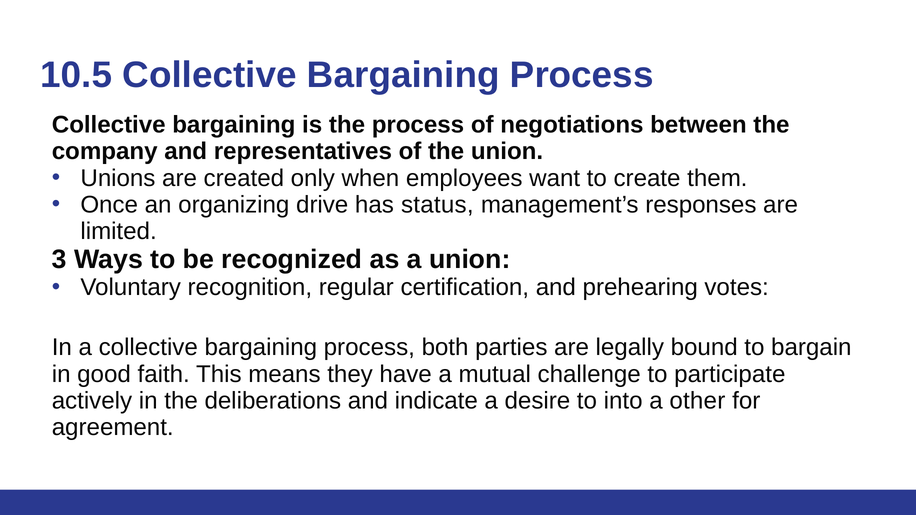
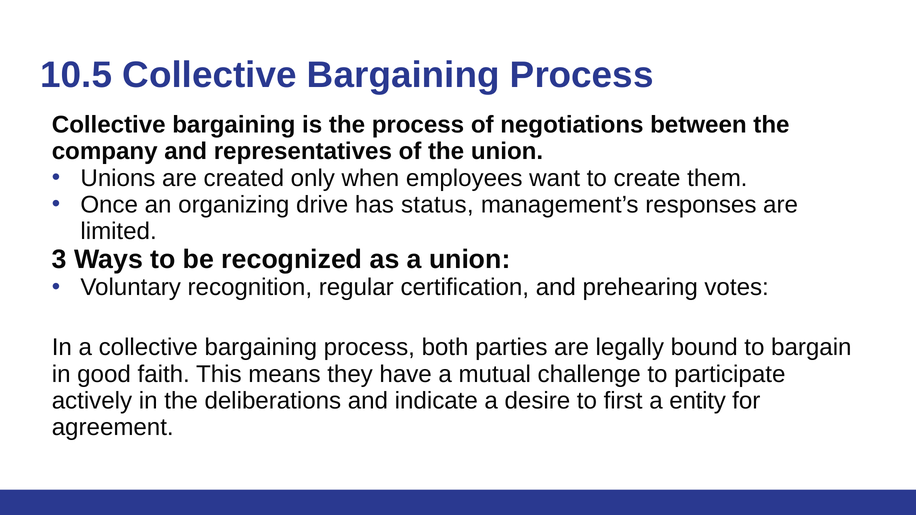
into: into -> first (623, 401)
other: other -> entity (698, 401)
